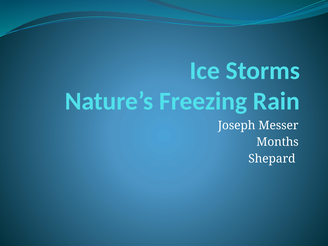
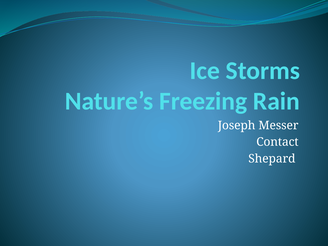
Months: Months -> Contact (277, 142)
